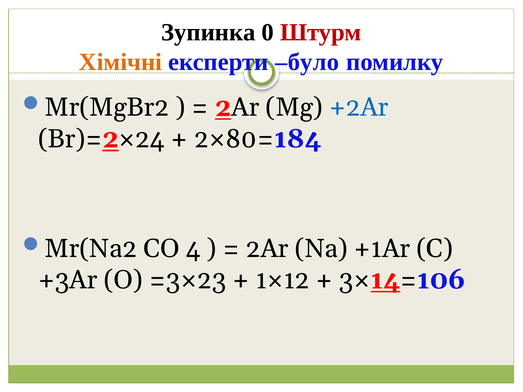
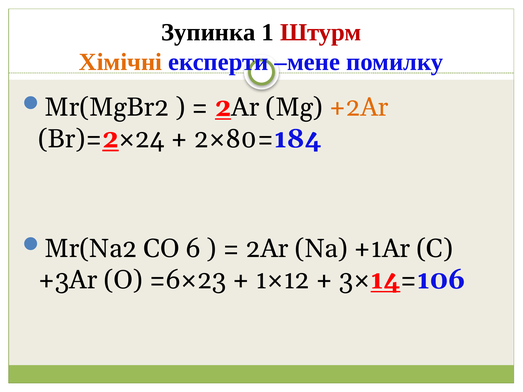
0: 0 -> 1 (268, 32)
було: було -> мене (307, 62)
+2Ar colour: blue -> orange (359, 107)
4: 4 -> 6 (193, 249)
=3×23: =3×23 -> =6×23 (188, 280)
